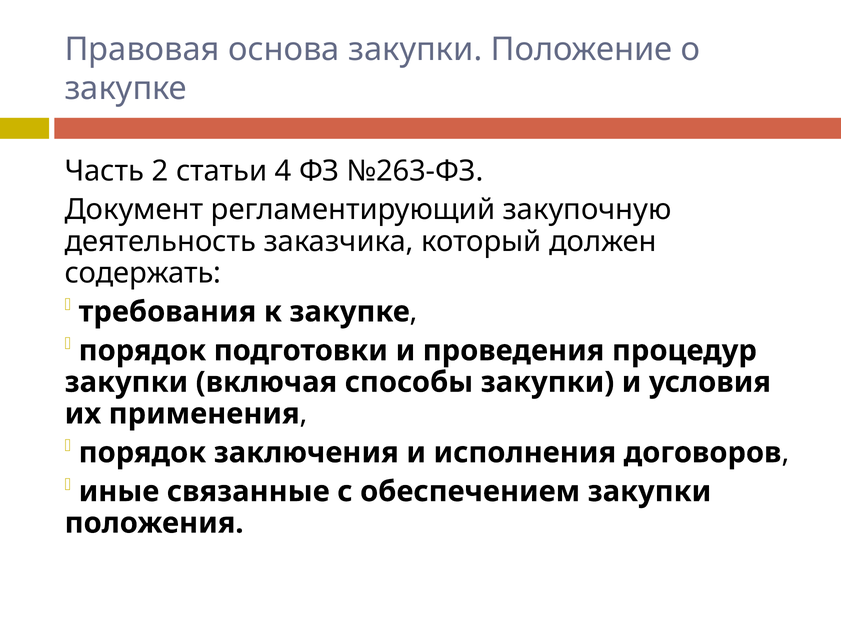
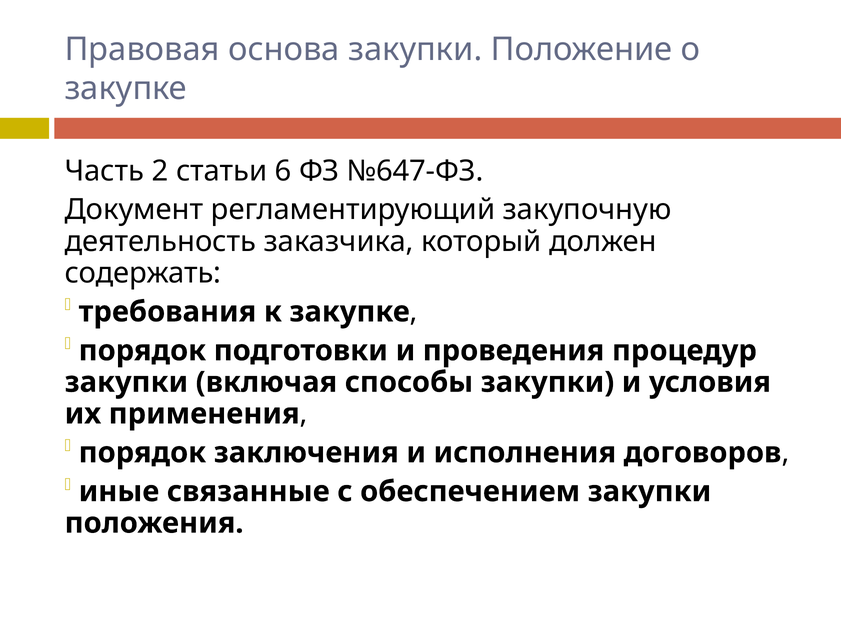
4: 4 -> 6 (283, 171)
№263-ФЗ: №263-ФЗ -> №647-ФЗ (415, 171)
